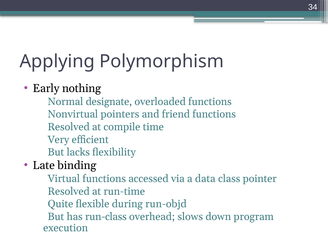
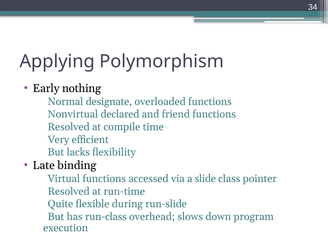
pointers: pointers -> declared (120, 114)
data: data -> slide (205, 179)
run-objd: run-objd -> run-slide (166, 204)
